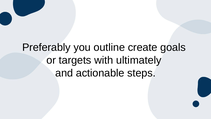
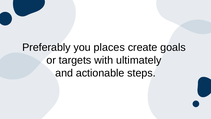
outline: outline -> places (109, 47)
